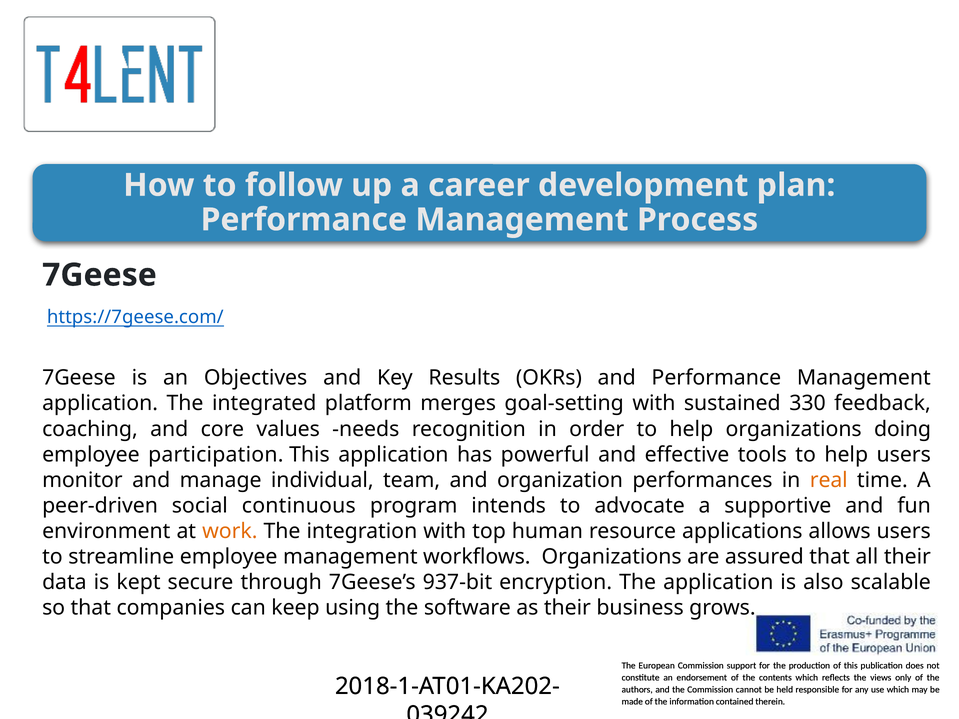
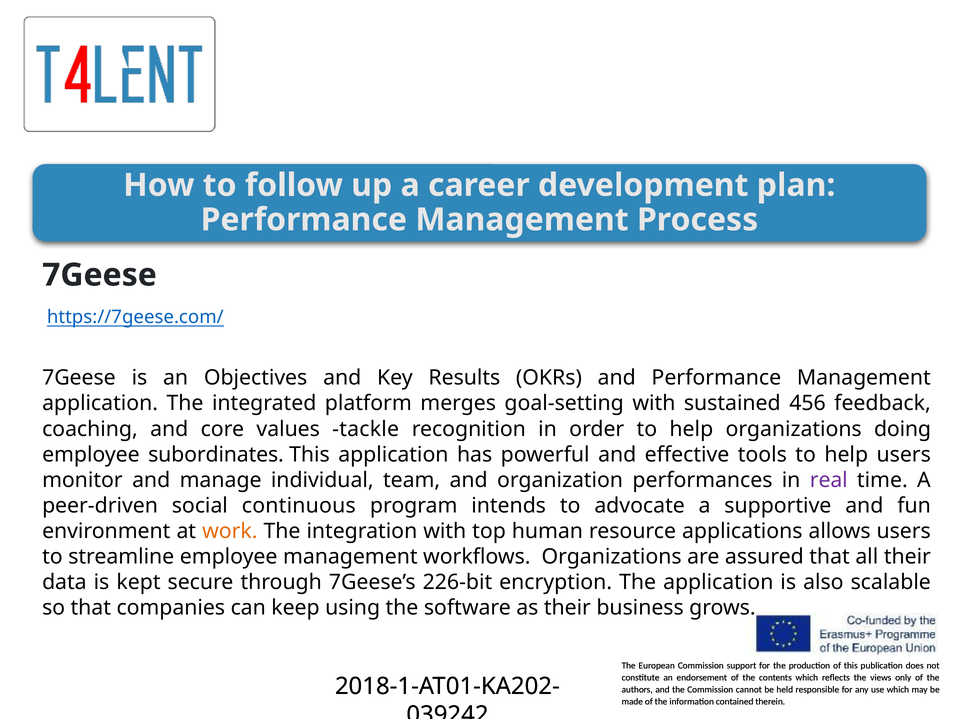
330: 330 -> 456 (808, 404)
needs: needs -> tackle (366, 429)
participation: participation -> subordinates (216, 455)
real colour: orange -> purple (829, 480)
937-bit: 937-bit -> 226-bit (457, 582)
